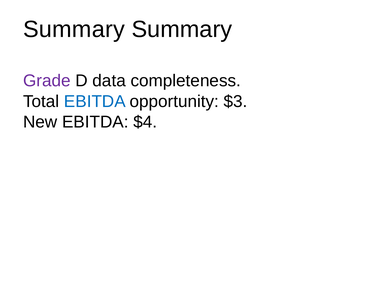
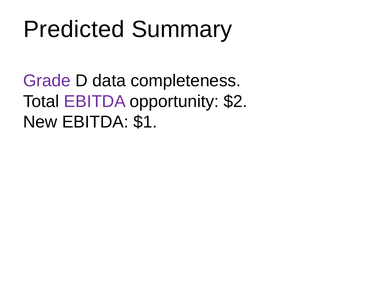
Summary: Summary -> Predicted (74, 29)
EBITDA colour: blue -> purple (95, 101)
$3: $3 -> $2 (236, 101)
$4: $4 -> $1 (145, 122)
